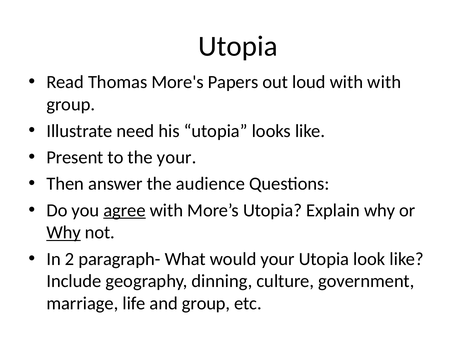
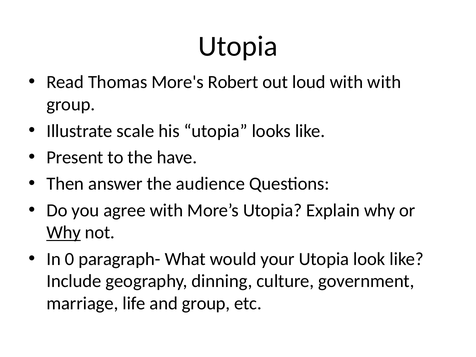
Papers: Papers -> Robert (233, 82)
need: need -> scale (135, 131)
the your: your -> have (177, 157)
agree underline: present -> none (125, 210)
2: 2 -> 0 (70, 259)
